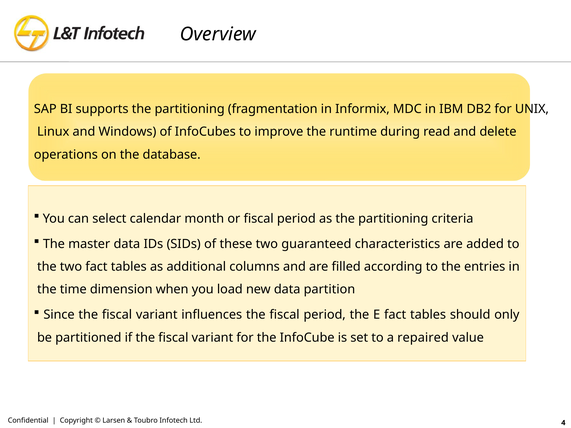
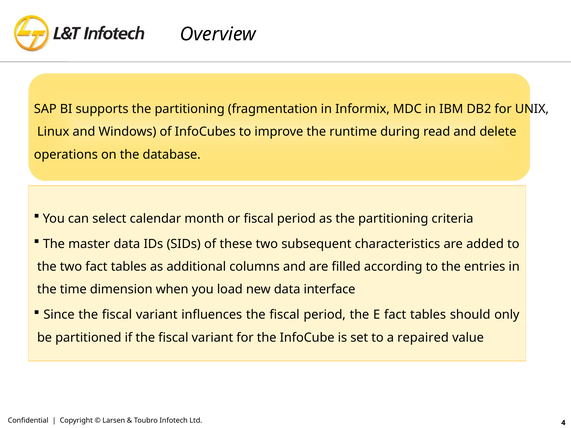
guaranteed: guaranteed -> subsequent (316, 244)
partition: partition -> interface (330, 290)
